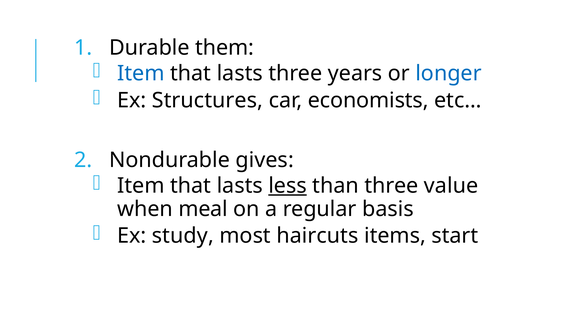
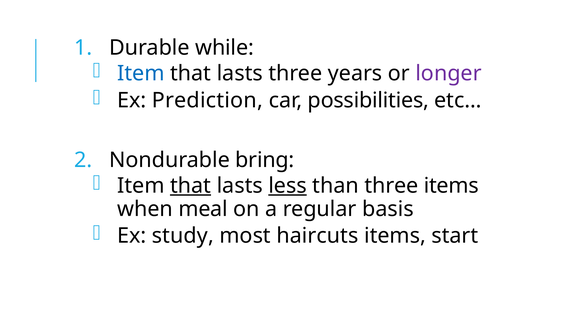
them: them -> while (225, 48)
longer colour: blue -> purple (449, 74)
Structures: Structures -> Prediction (207, 101)
economists: economists -> possibilities (368, 101)
gives: gives -> bring (265, 160)
that underline: none -> present (191, 186)
three value: value -> items (451, 186)
